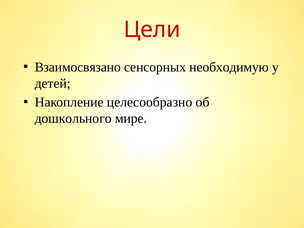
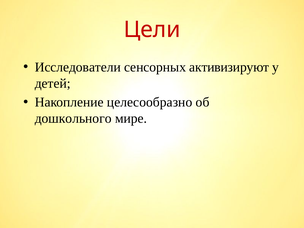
Взаимосвязано: Взаимосвязано -> Исследователи (78, 67)
необходимую: необходимую -> активизируют (229, 67)
